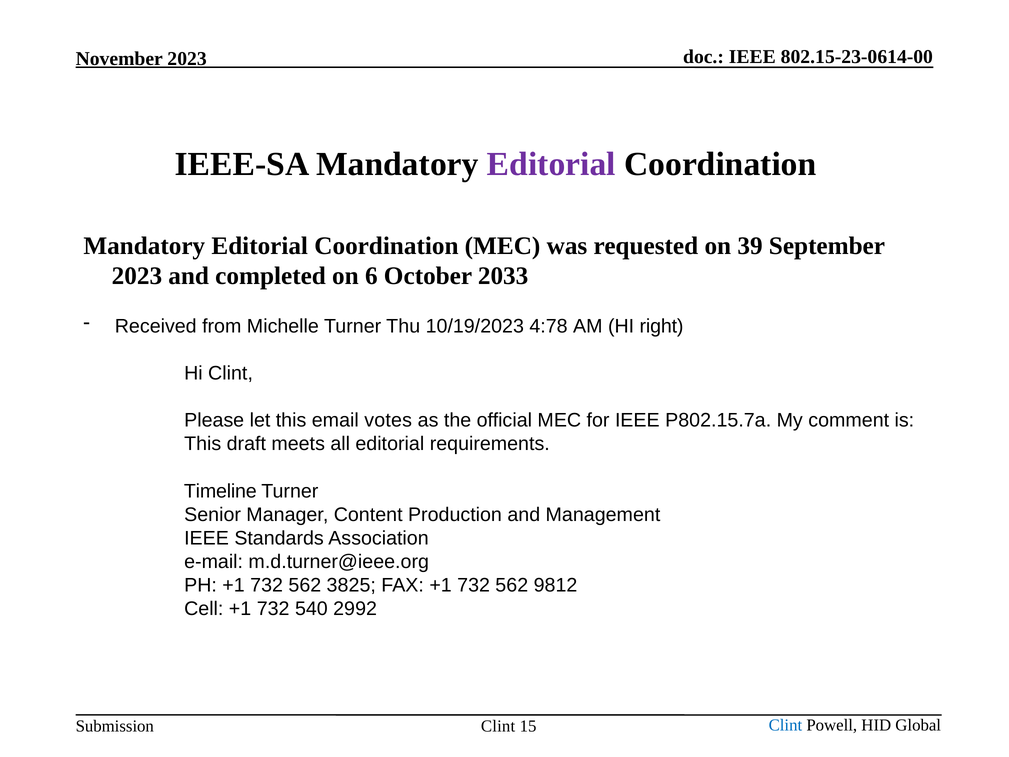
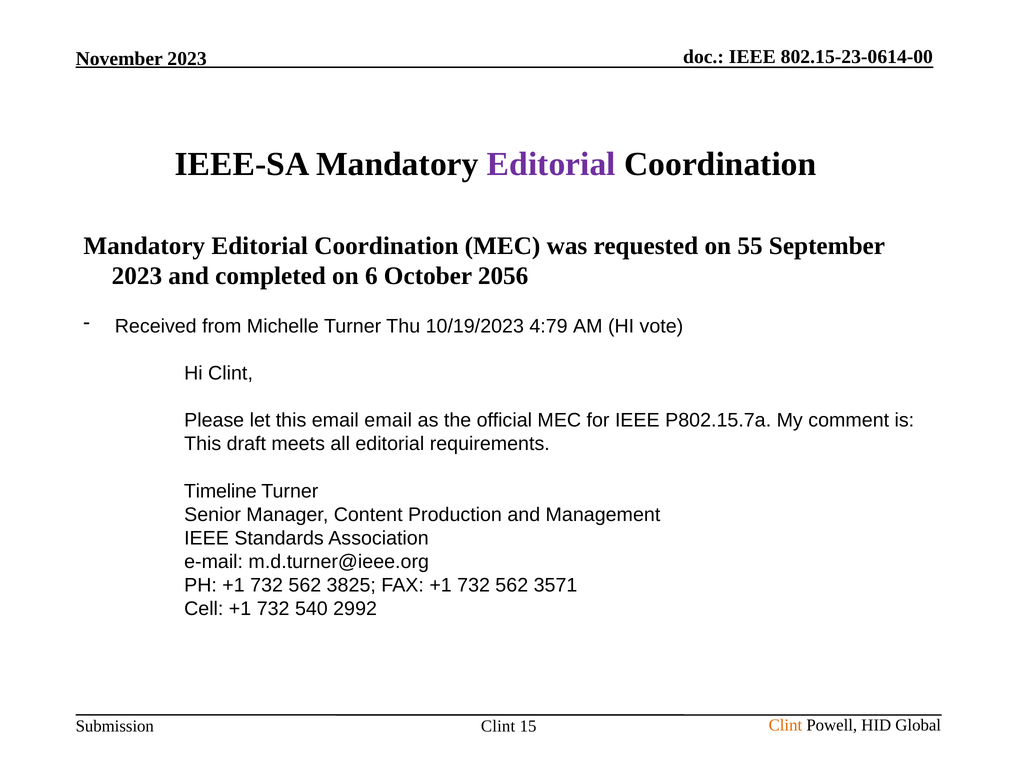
39: 39 -> 55 (750, 246)
2033: 2033 -> 2056 (503, 276)
4:78: 4:78 -> 4:79 (549, 326)
right: right -> vote (661, 326)
email votes: votes -> email (388, 420)
9812: 9812 -> 3571 (556, 585)
Clint colour: blue -> orange (785, 725)
